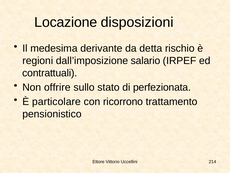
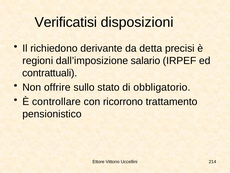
Locazione: Locazione -> Verificatisi (66, 22)
medesima: medesima -> richiedono (54, 48)
rischio: rischio -> precisi (180, 48)
perfezionata: perfezionata -> obbligatorio (162, 87)
particolare: particolare -> controllare (56, 101)
